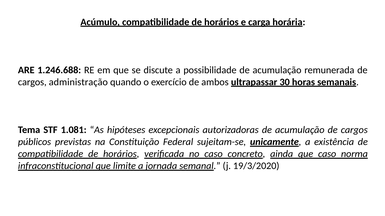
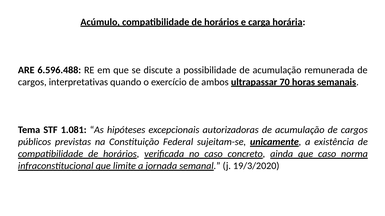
1.246.688: 1.246.688 -> 6.596.488 (59, 70)
administração: administração -> interpretativas (78, 82)
30: 30 -> 70 (285, 82)
